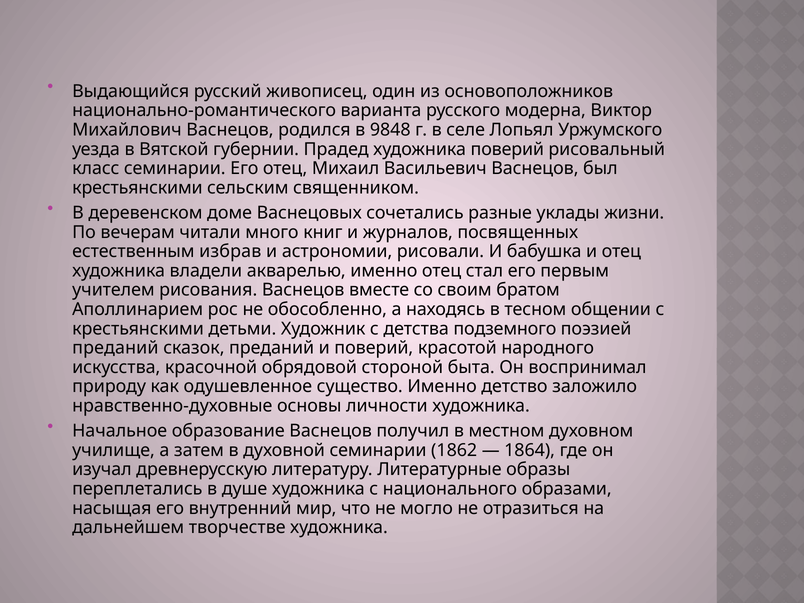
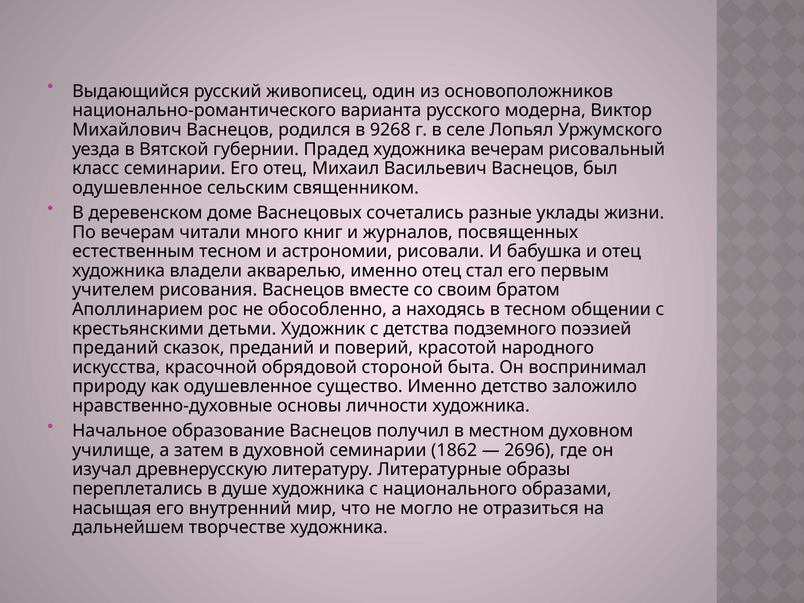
9848: 9848 -> 9268 (390, 130)
художника поверий: поверий -> вечерам (507, 149)
крестьянскими: крестьянскими -> одушевленное (137, 188)
естественным избрав: избрав -> тесном (230, 252)
1864: 1864 -> 2696 (530, 450)
